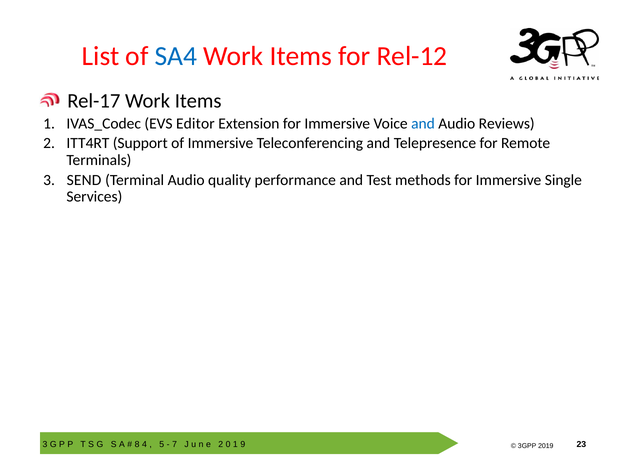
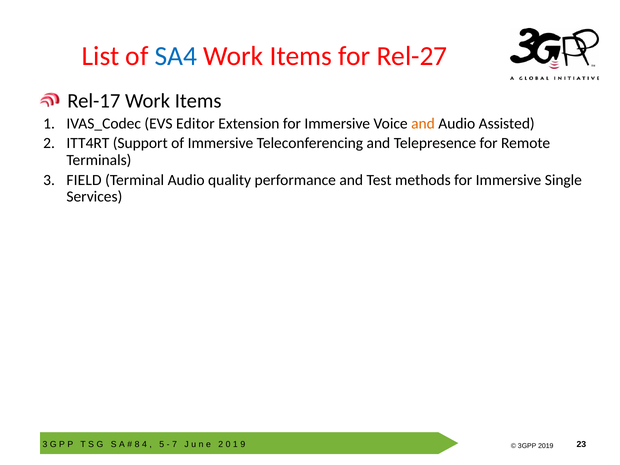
Rel-12: Rel-12 -> Rel-27 (412, 56)
and colour: blue -> orange (423, 123)
Reviews: Reviews -> Assisted (507, 123)
SEND: SEND -> FIELD (84, 180)
